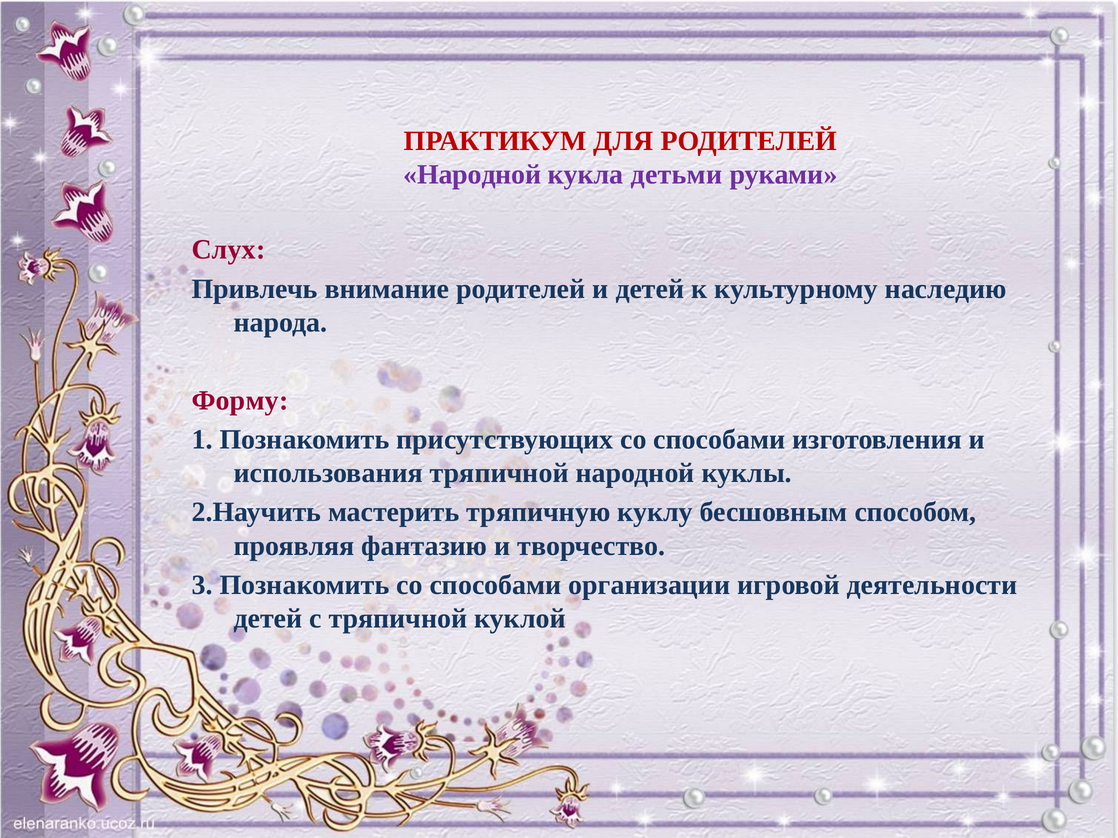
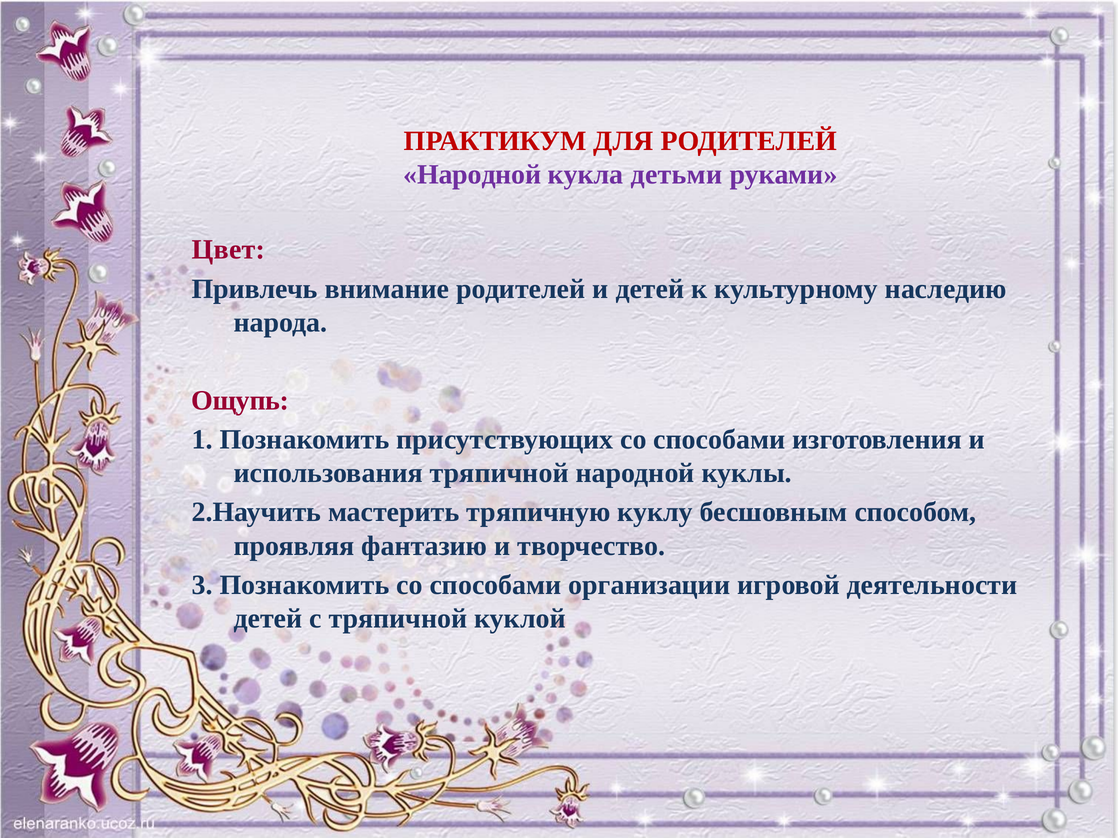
Слух: Слух -> Цвет (228, 250)
Форму: Форму -> Ощупь (240, 401)
